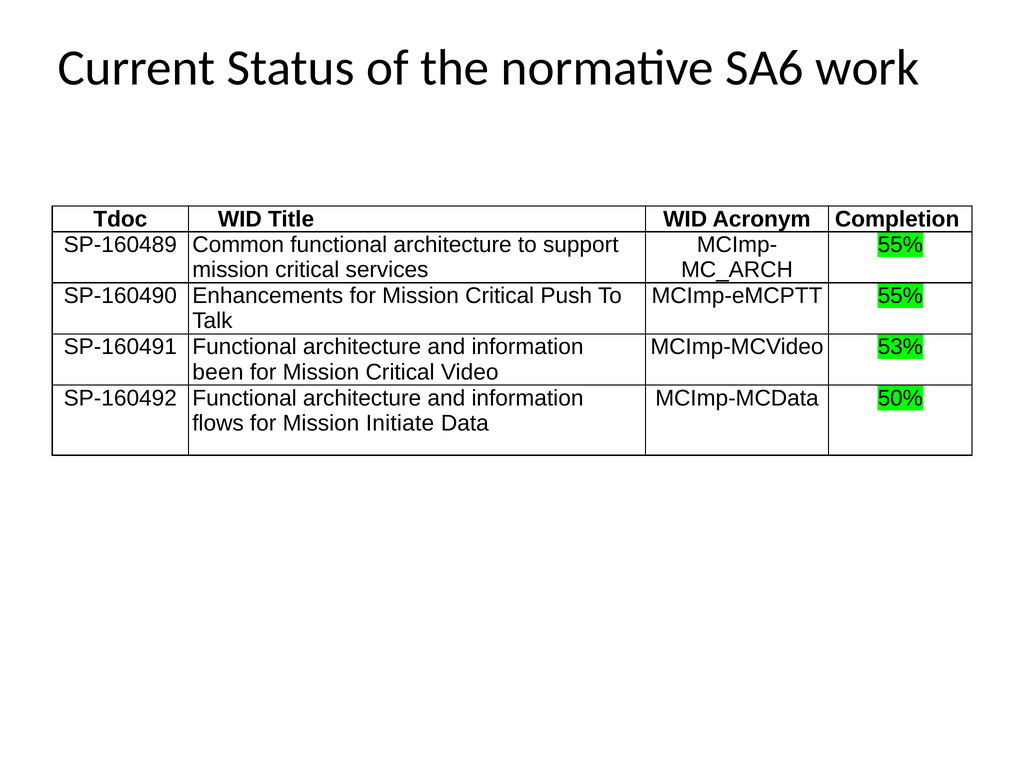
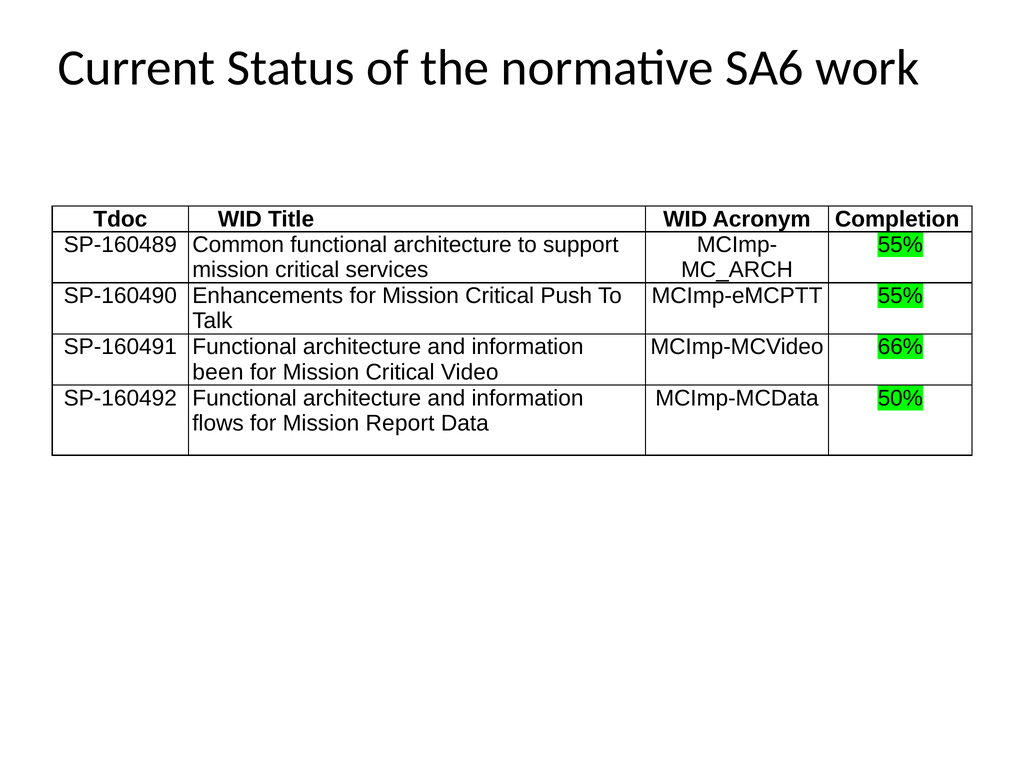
53%: 53% -> 66% (900, 347)
Initiate: Initiate -> Report (400, 424)
